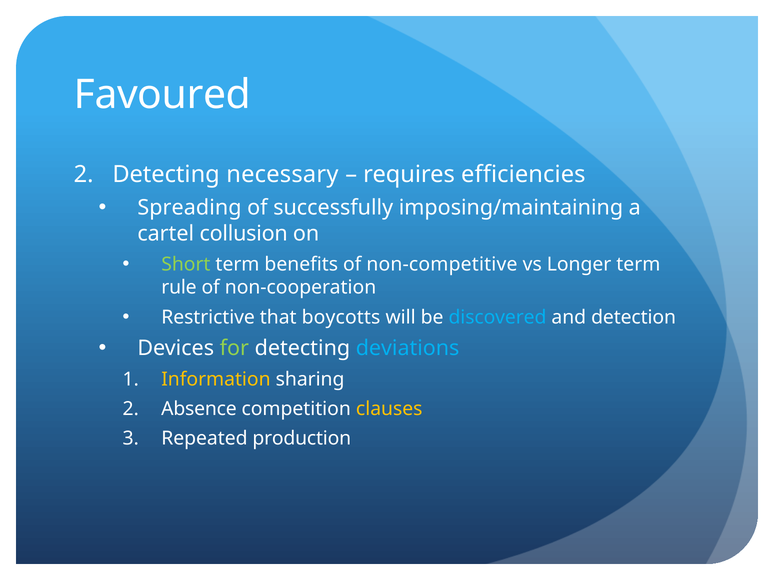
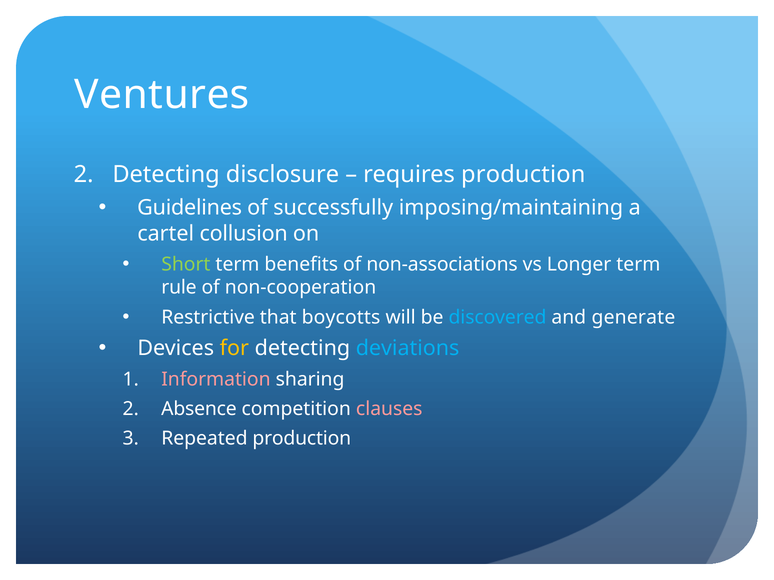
Favoured: Favoured -> Ventures (162, 95)
necessary: necessary -> disclosure (283, 174)
requires efficiencies: efficiencies -> production (523, 174)
Spreading: Spreading -> Guidelines (190, 208)
non-competitive: non-competitive -> non-associations (442, 265)
detection: detection -> generate (633, 317)
for colour: light green -> yellow (234, 349)
Information colour: yellow -> pink (216, 379)
clauses colour: yellow -> pink (389, 409)
